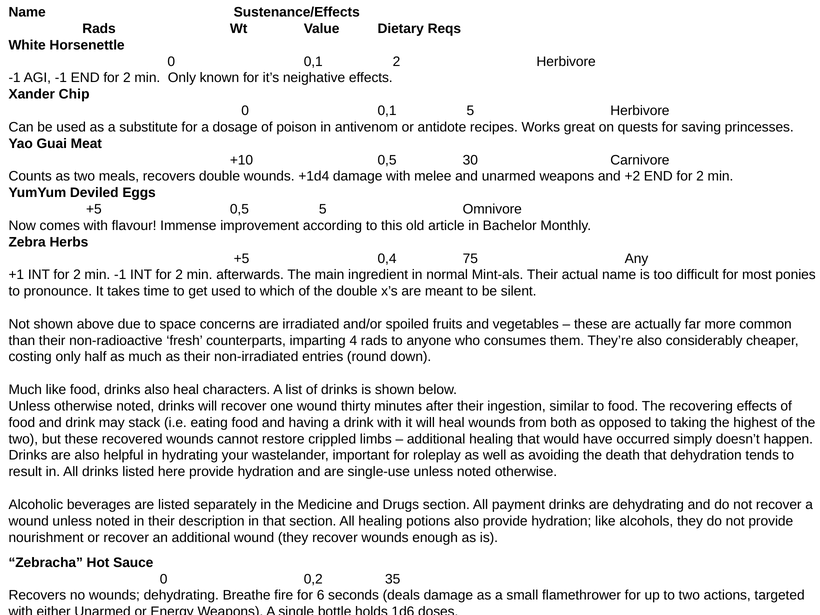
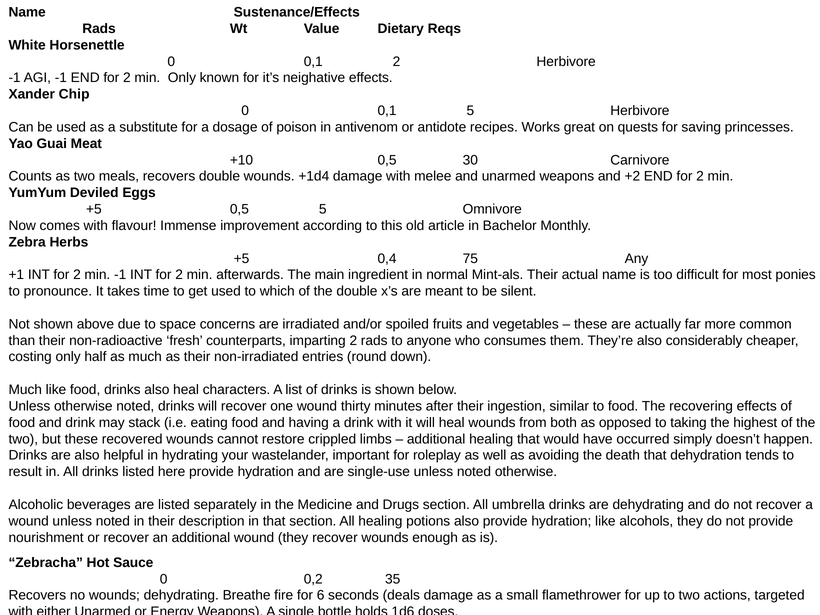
imparting 4: 4 -> 2 (353, 341)
payment: payment -> umbrella (518, 505)
